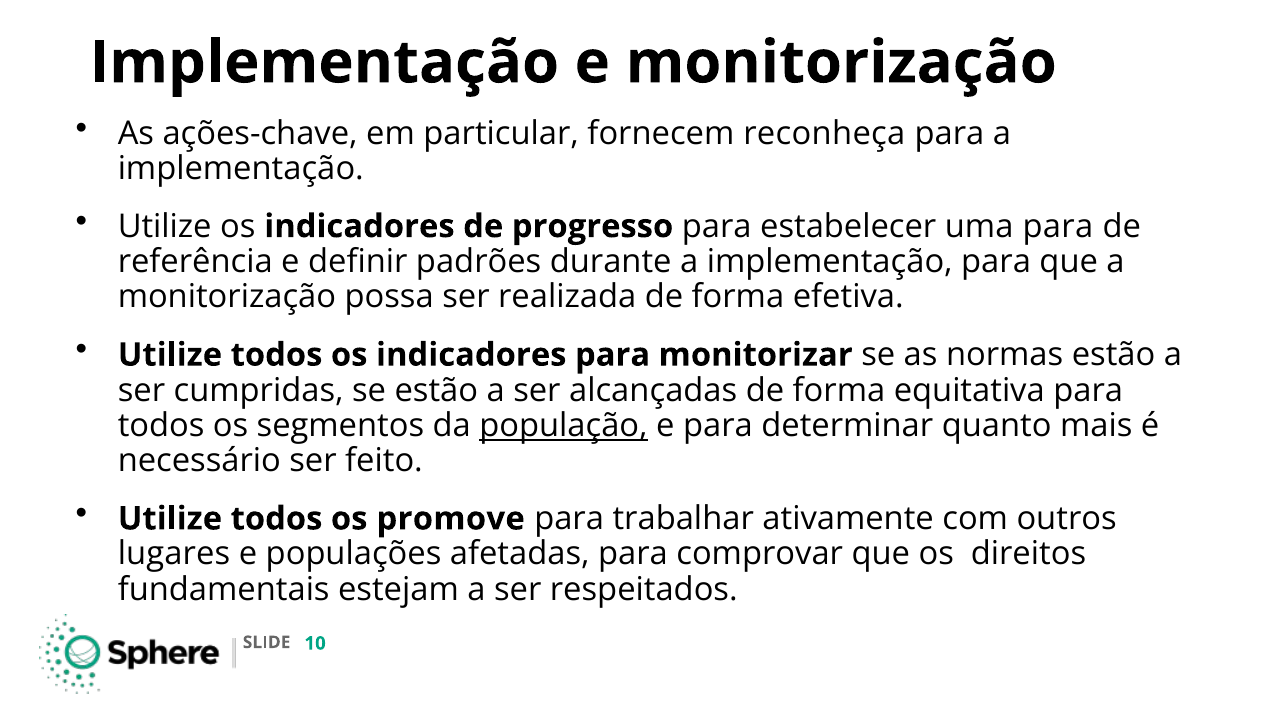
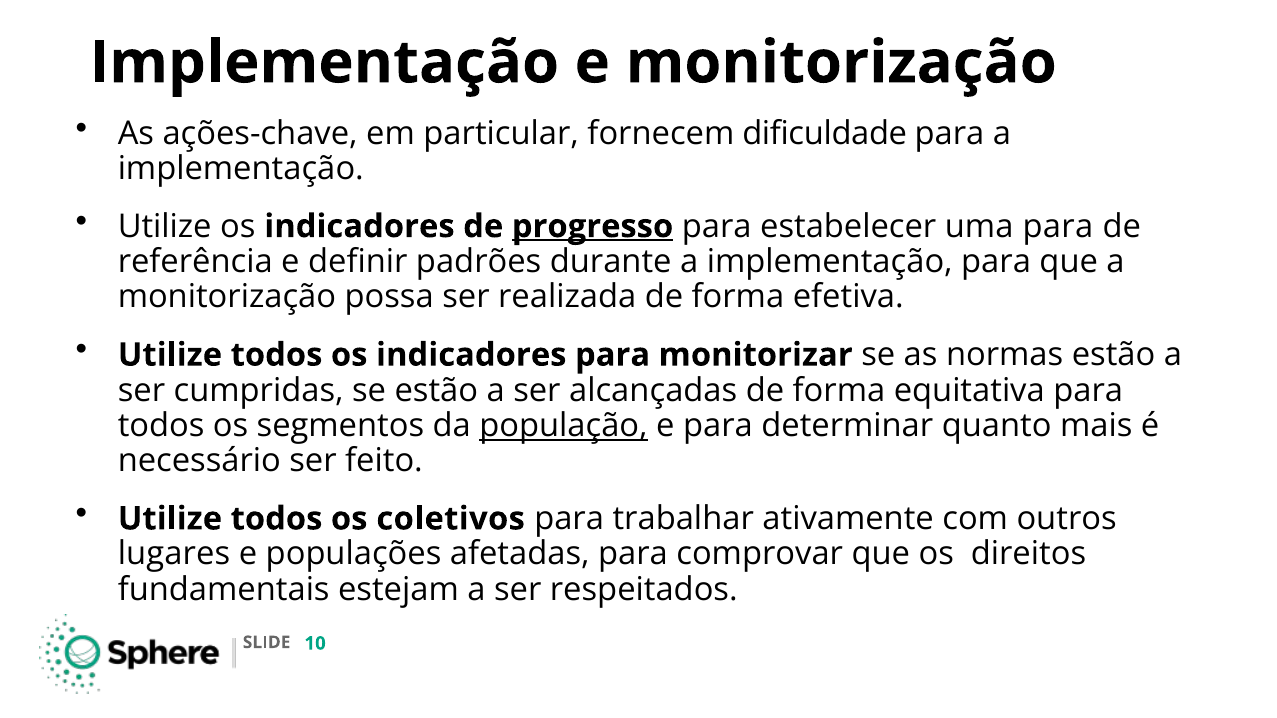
reconheça: reconheça -> dificuldade (825, 133)
progresso underline: none -> present (593, 226)
promove: promove -> coletivos (451, 519)
